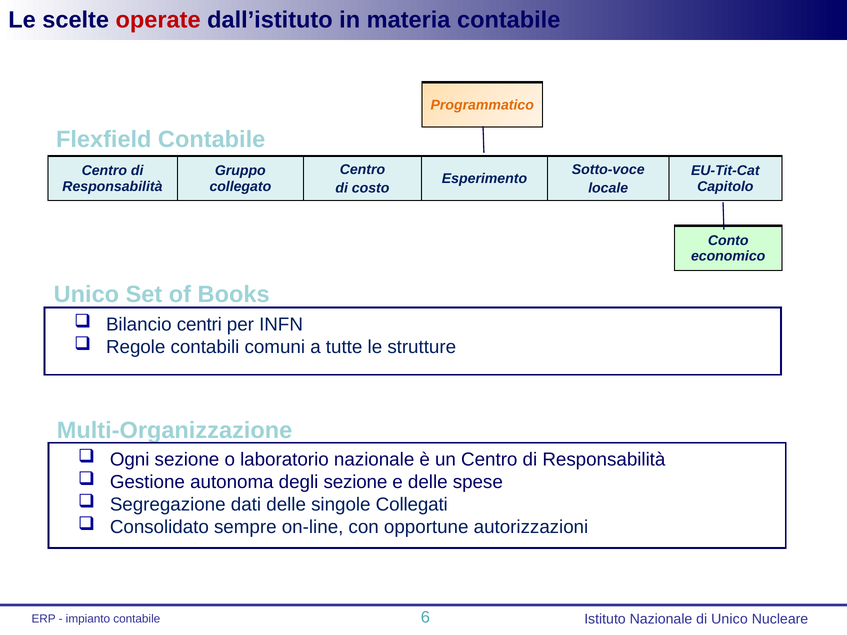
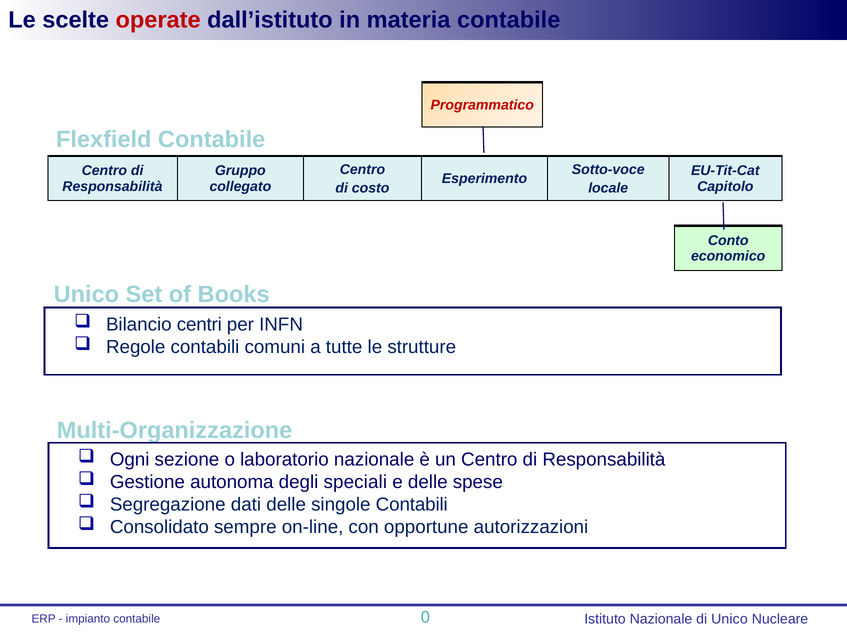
Programmatico colour: orange -> red (482, 105)
degli sezione: sezione -> speciali (355, 482)
singole Collegati: Collegati -> Contabili (412, 505)
6: 6 -> 0 (425, 617)
